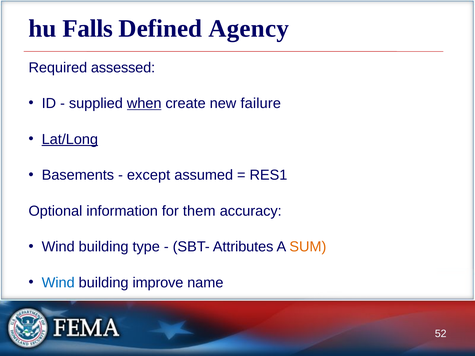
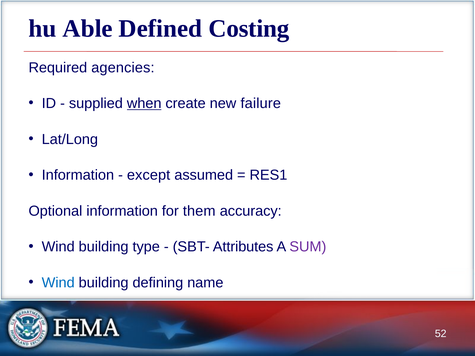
Falls: Falls -> Able (88, 29)
Agency: Agency -> Costing (249, 29)
assessed: assessed -> agencies (123, 68)
Lat/Long underline: present -> none (70, 139)
Basements: Basements -> Information (78, 175)
SUM colour: orange -> purple (308, 247)
improve: improve -> defining (158, 283)
